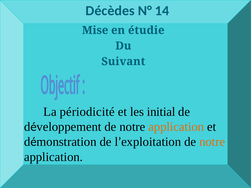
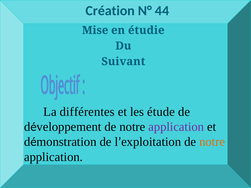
Décèdes: Décèdes -> Création (110, 11)
14: 14 -> 44 (162, 11)
périodicité: périodicité -> différentes (87, 112)
initial: initial -> étude (161, 112)
application colour: orange -> purple (176, 127)
